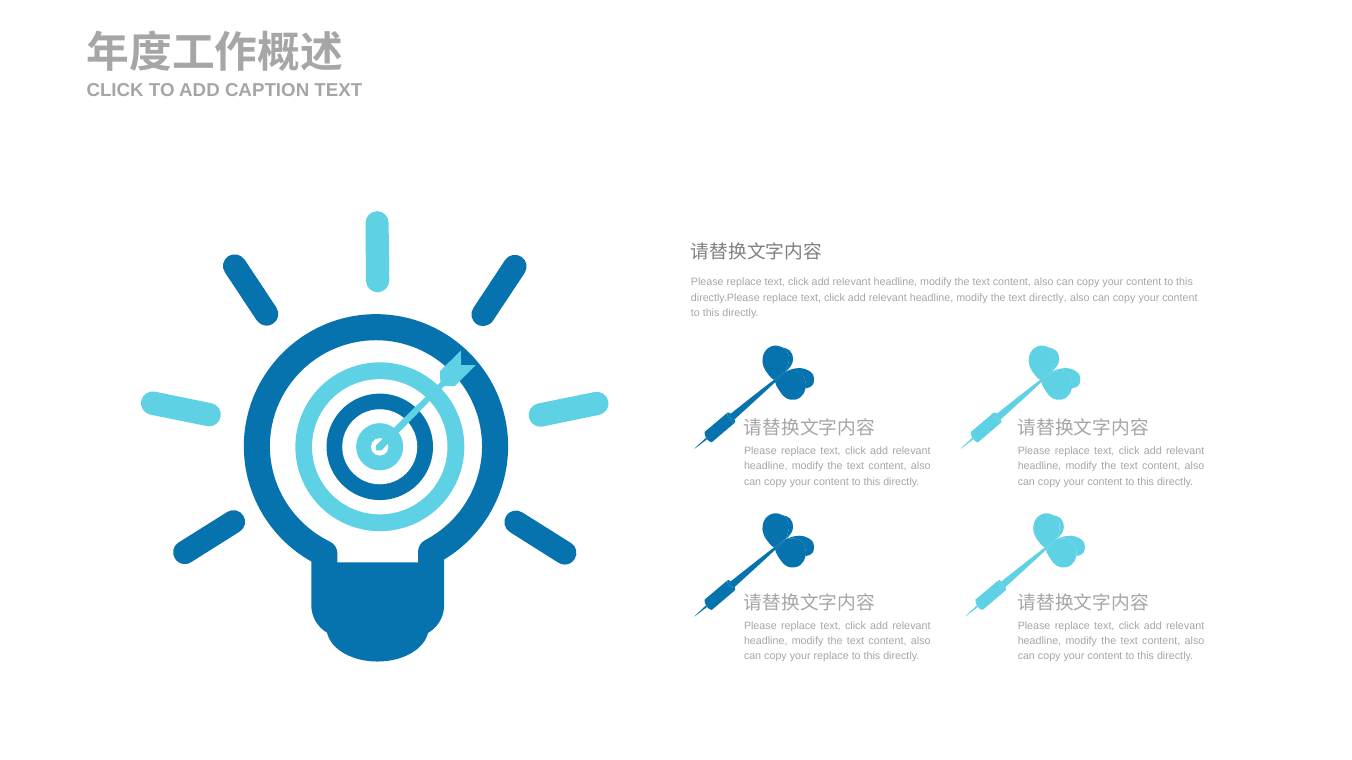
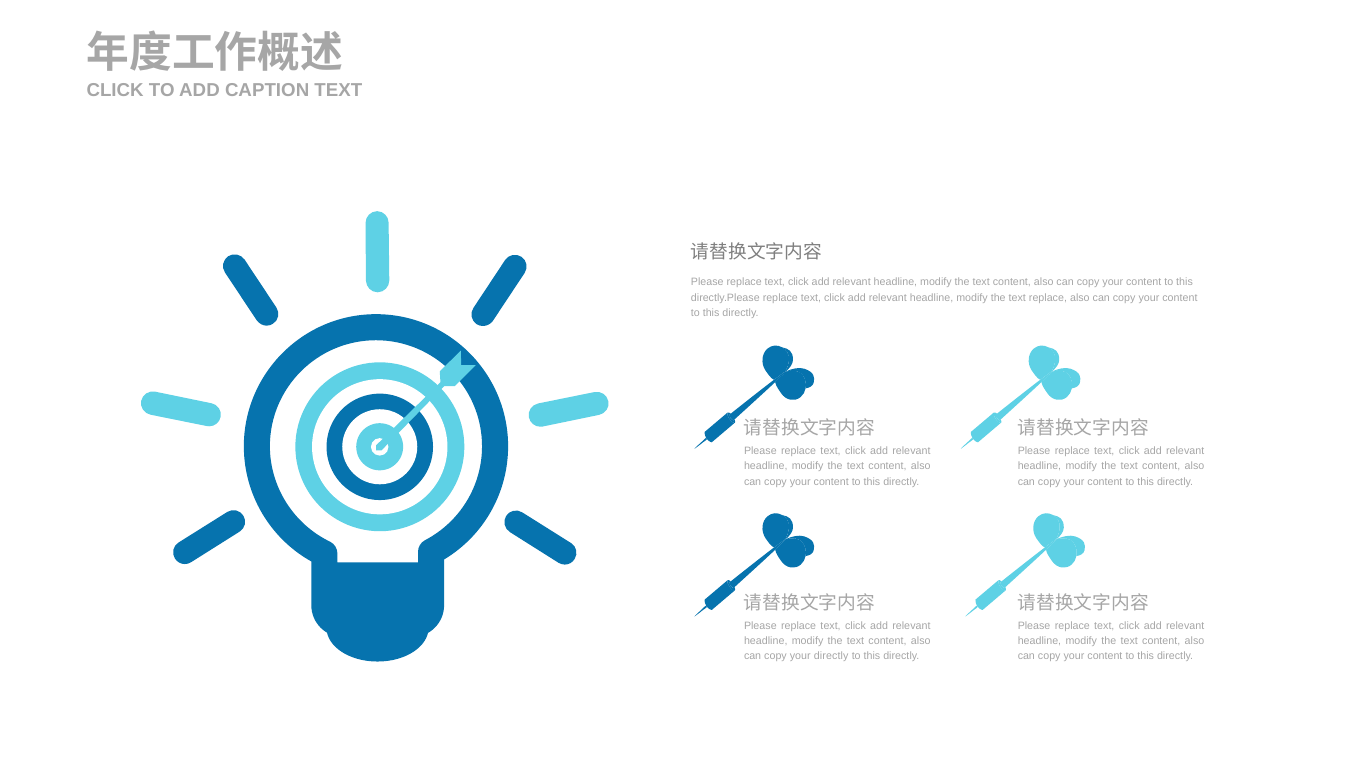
text directly: directly -> replace (1048, 298)
your replace: replace -> directly (831, 657)
